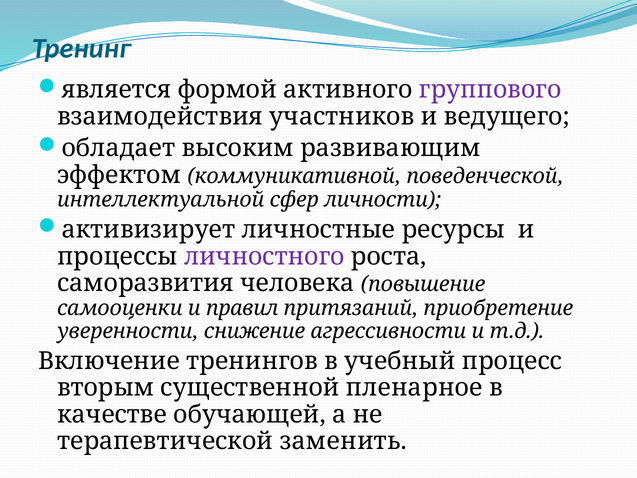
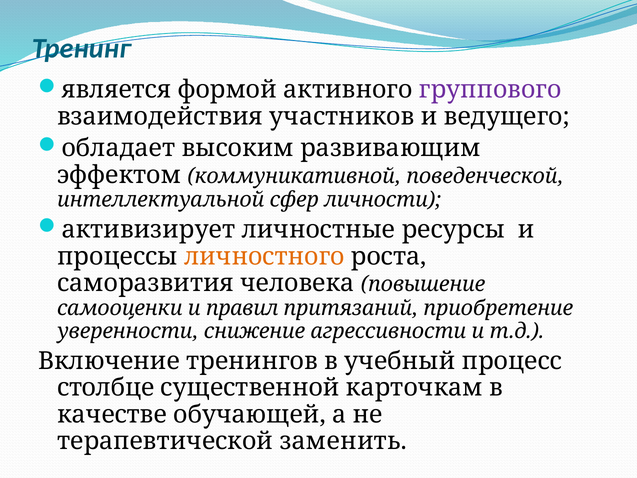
личностного colour: purple -> orange (264, 256)
вторым: вторым -> столбце (106, 387)
пленарное: пленарное -> карточкам (414, 387)
